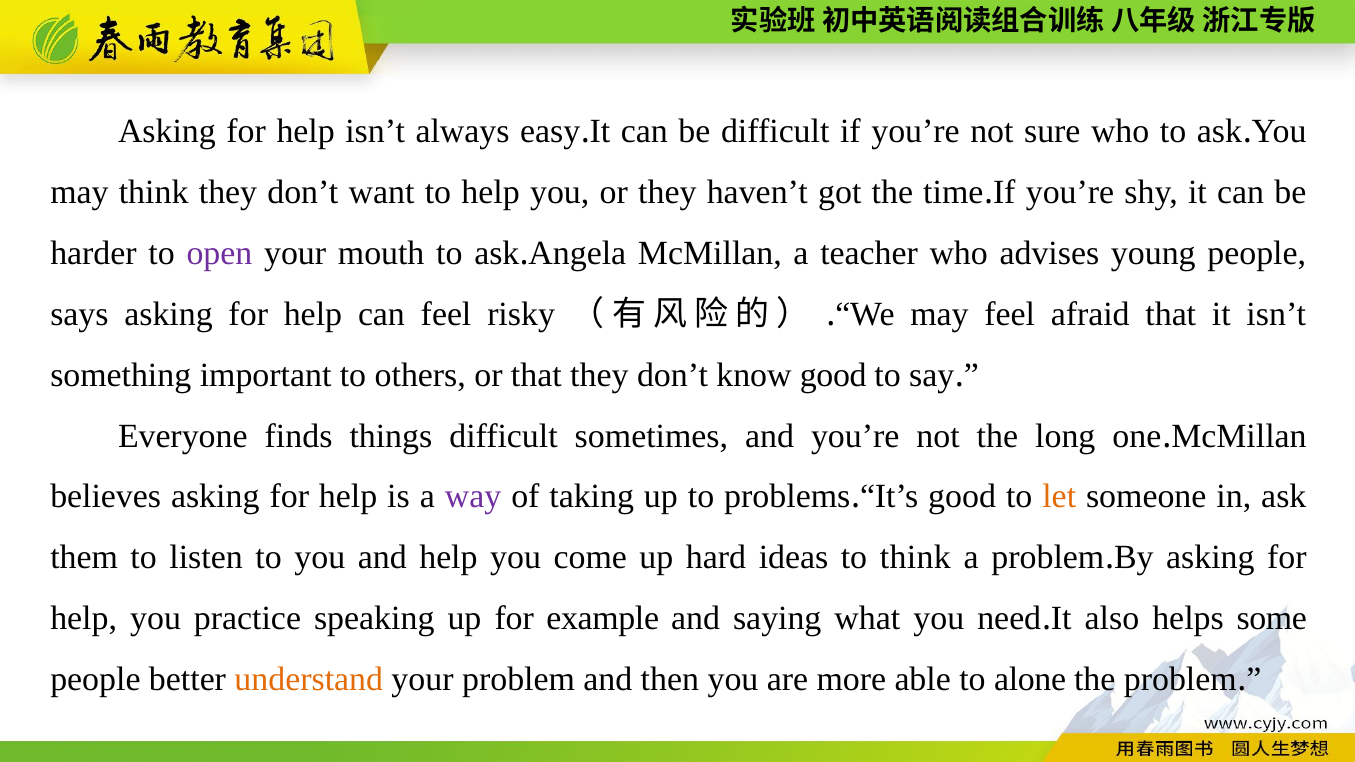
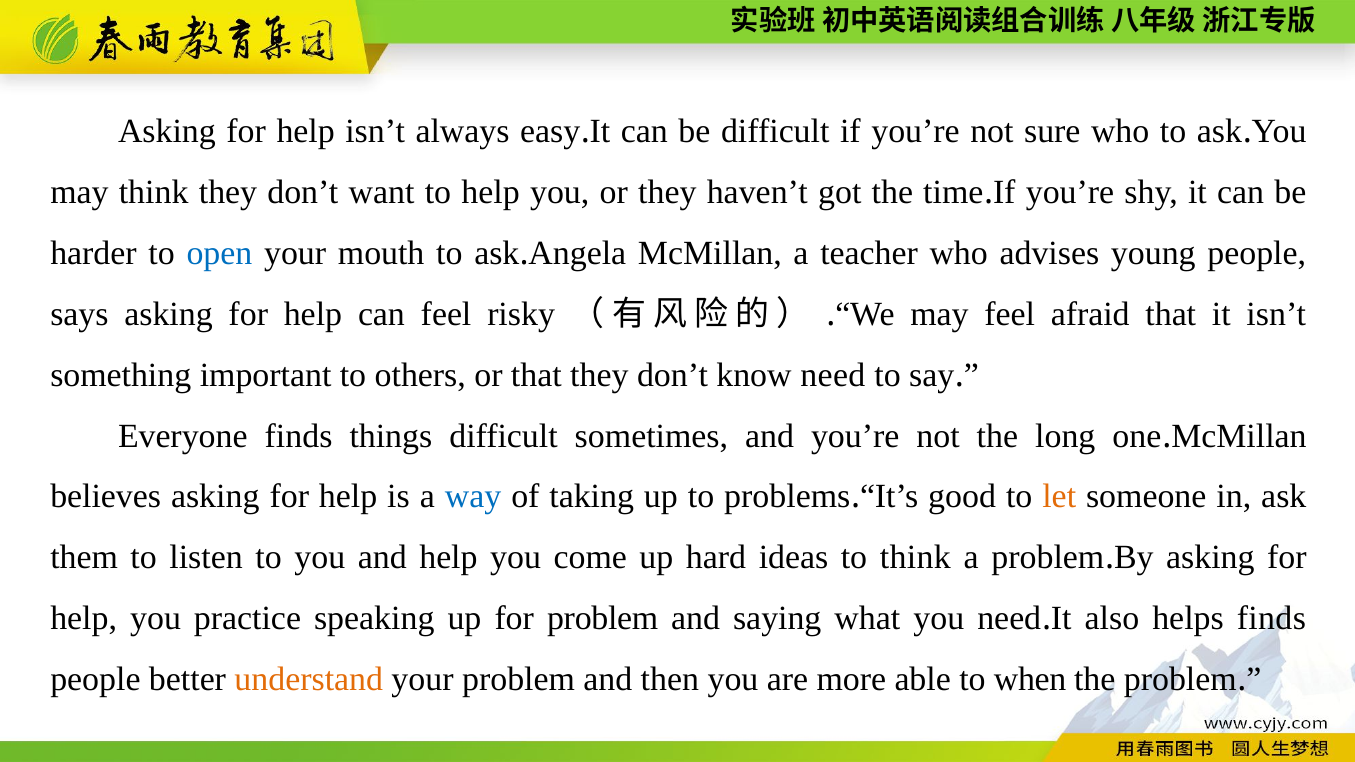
open colour: purple -> blue (219, 253)
know good: good -> need (833, 375)
way colour: purple -> blue (473, 497)
for example: example -> problem (603, 619)
helps some: some -> finds (1271, 619)
alone: alone -> when (1030, 680)
